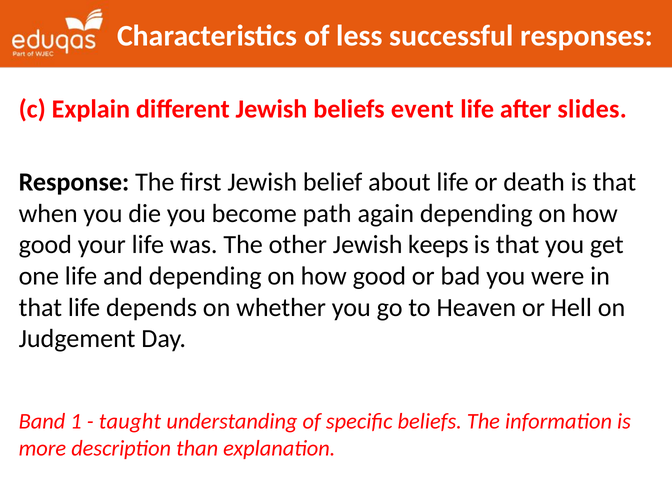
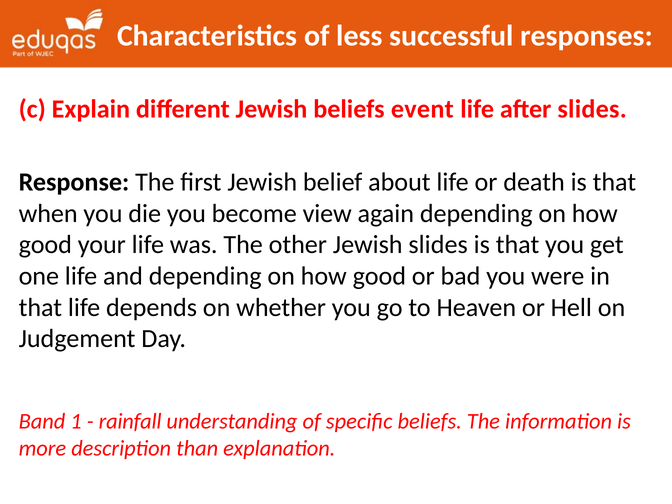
path: path -> view (327, 214)
Jewish keeps: keeps -> slides (438, 245)
taught: taught -> rainfall (130, 422)
